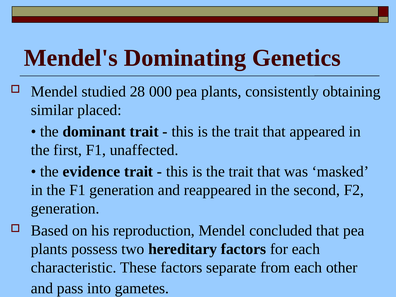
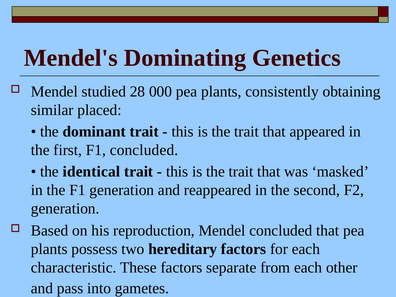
F1 unaffected: unaffected -> concluded (144, 150)
evidence: evidence -> identical (91, 172)
